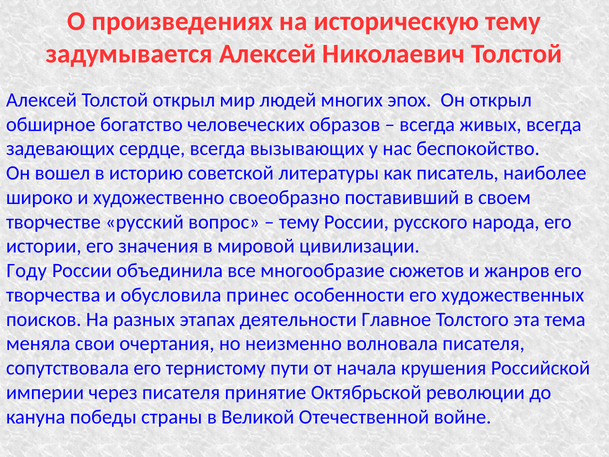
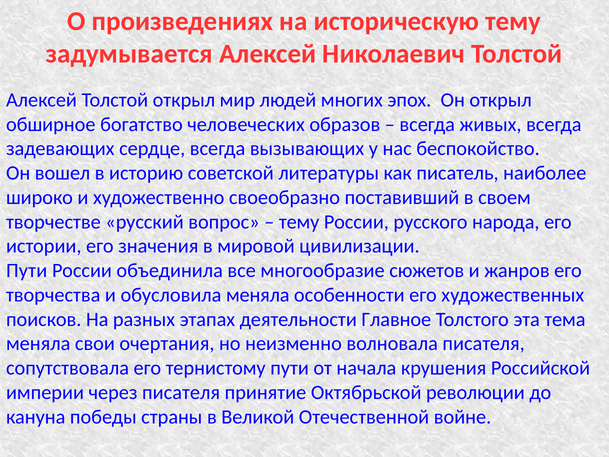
Году: Году -> Пути (27, 270)
обусловила принес: принес -> меняла (258, 295)
